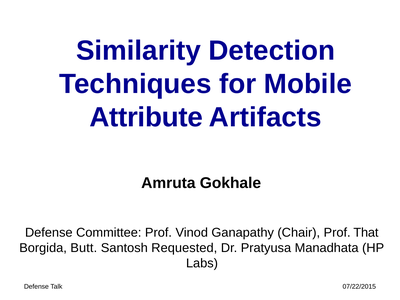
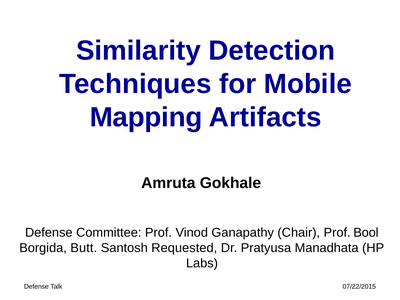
Attribute: Attribute -> Mapping (146, 117)
That: That -> Bool (366, 233)
